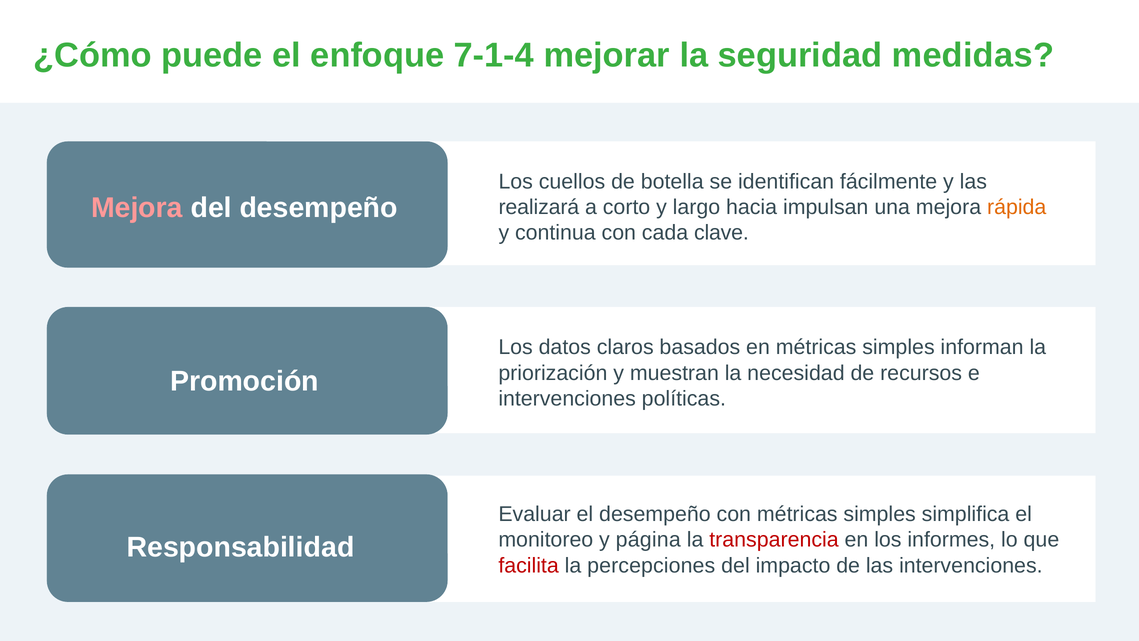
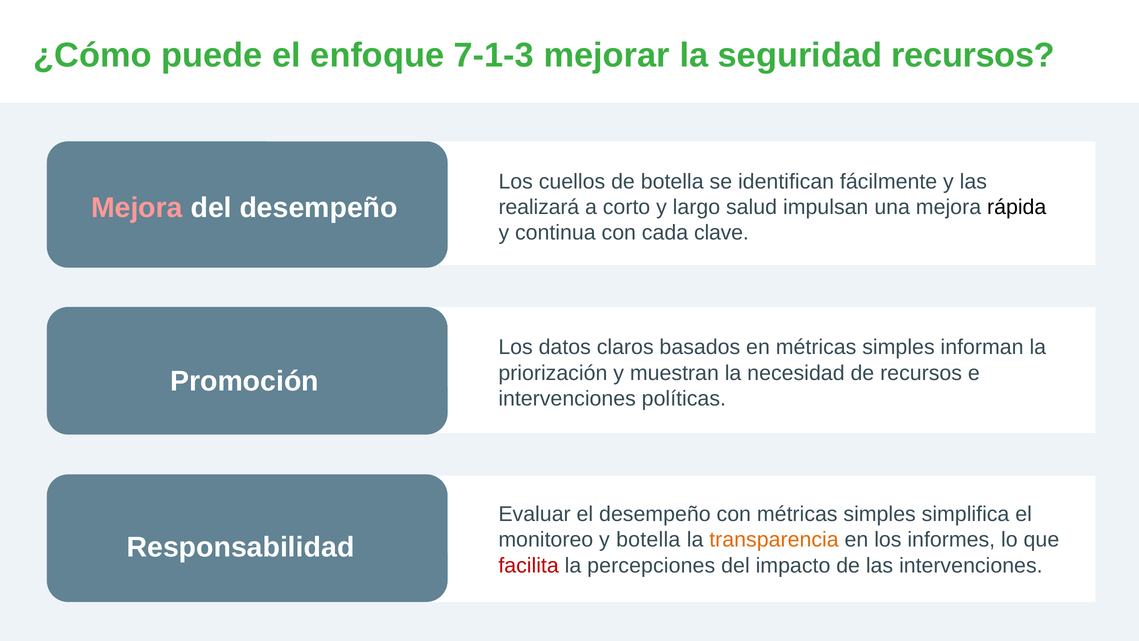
7-1-4: 7-1-4 -> 7-1-3 (494, 56)
seguridad medidas: medidas -> recursos (973, 56)
hacia: hacia -> salud (752, 207)
rápida colour: orange -> black (1017, 207)
y página: página -> botella (648, 540)
transparencia colour: red -> orange (774, 540)
